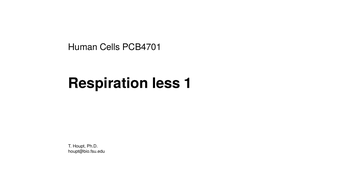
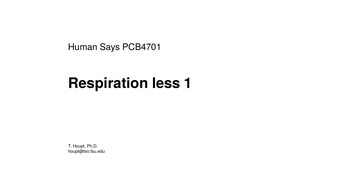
Cells: Cells -> Says (110, 47)
